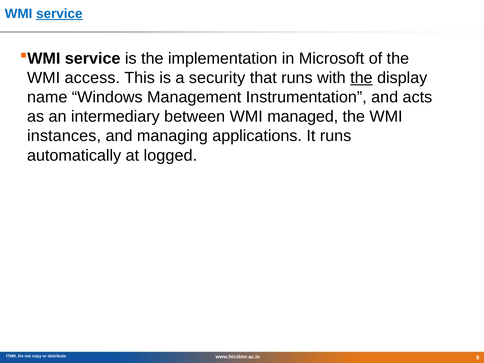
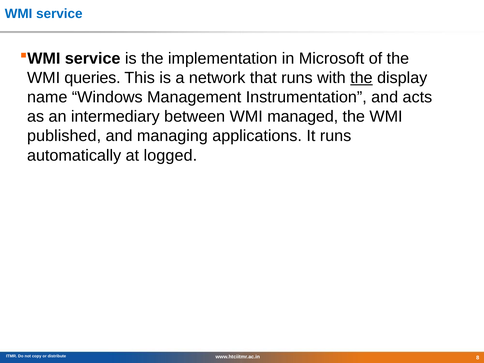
service underline: present -> none (59, 14)
access: access -> queries (92, 78)
security: security -> network (217, 78)
instances: instances -> published (64, 136)
